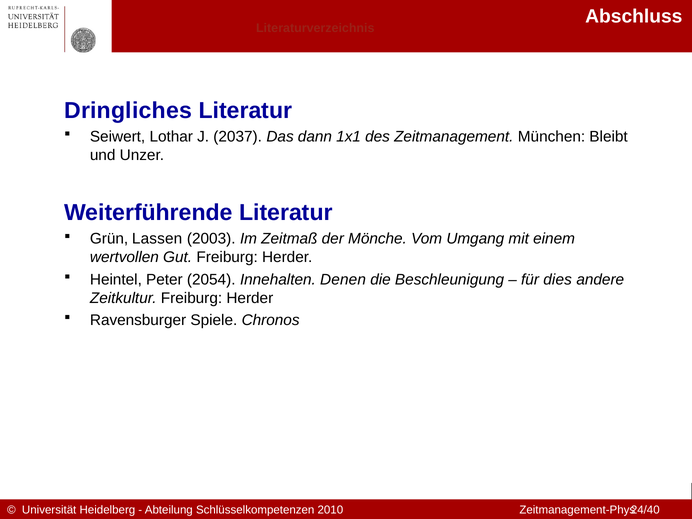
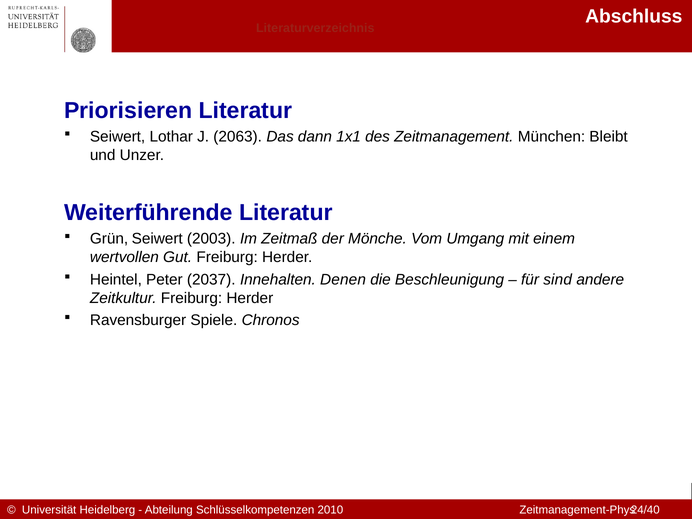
Dringliches: Dringliches -> Priorisieren (128, 110)
2037: 2037 -> 2063 (238, 137)
Grün Lassen: Lassen -> Seiwert (157, 239)
2054: 2054 -> 2037 (211, 280)
dies: dies -> sind (558, 280)
